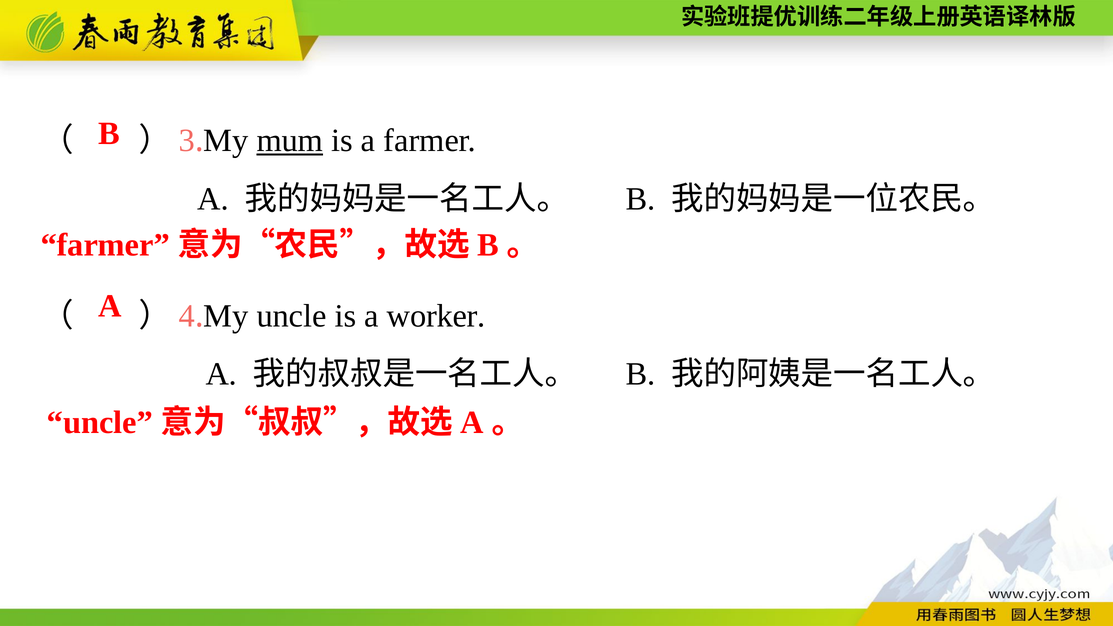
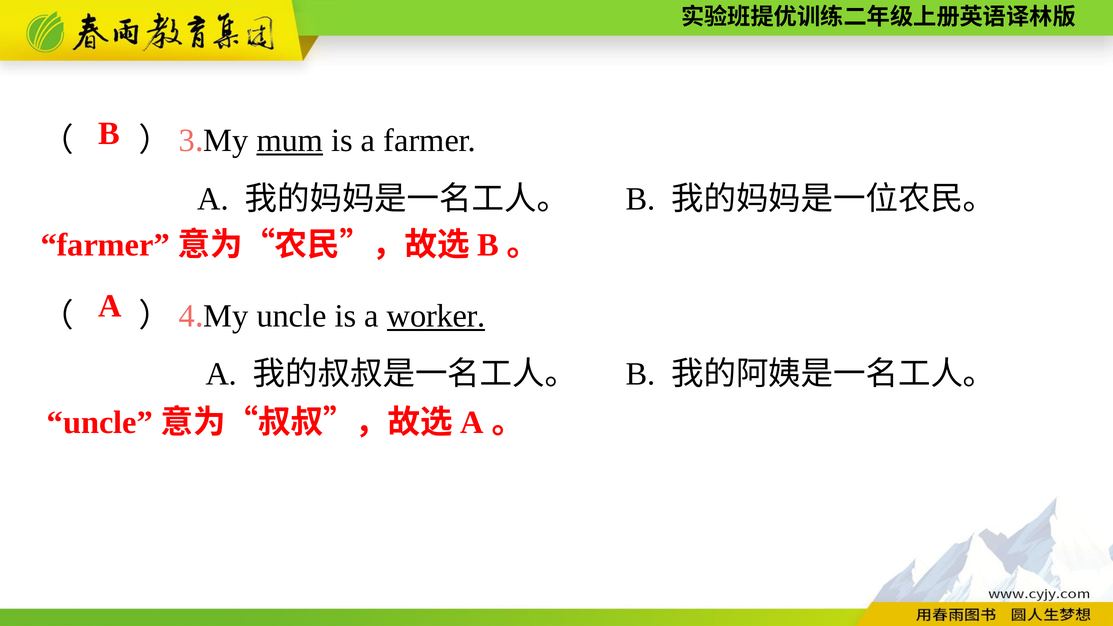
worker underline: none -> present (436, 316)
